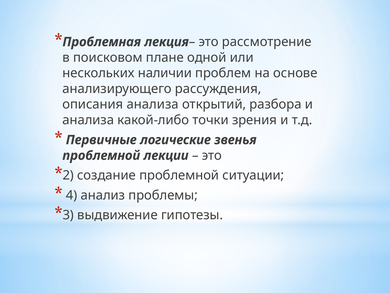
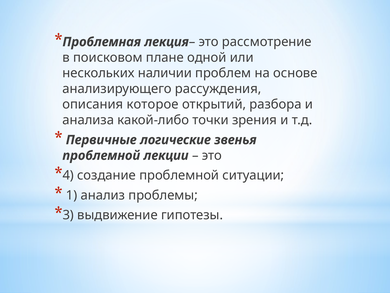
описания анализа: анализа -> которое (153, 104)
2: 2 -> 4 (68, 175)
4: 4 -> 1 (72, 195)
